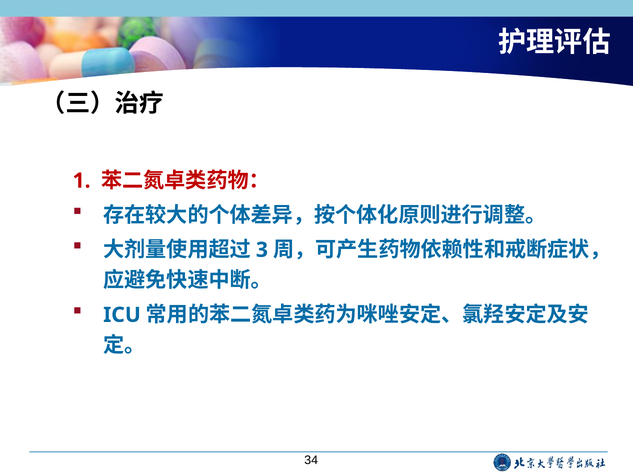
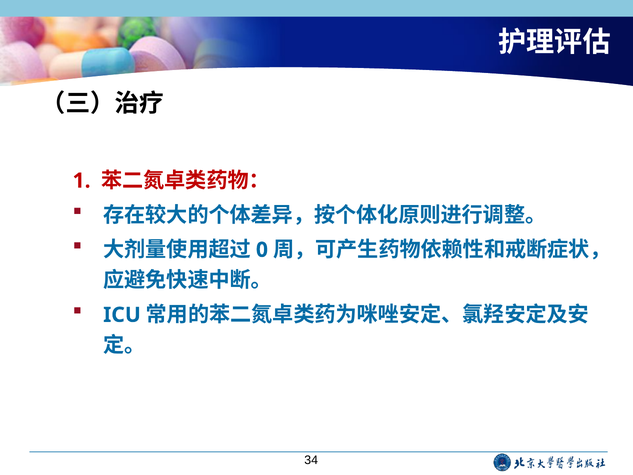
3: 3 -> 0 (262, 250)
